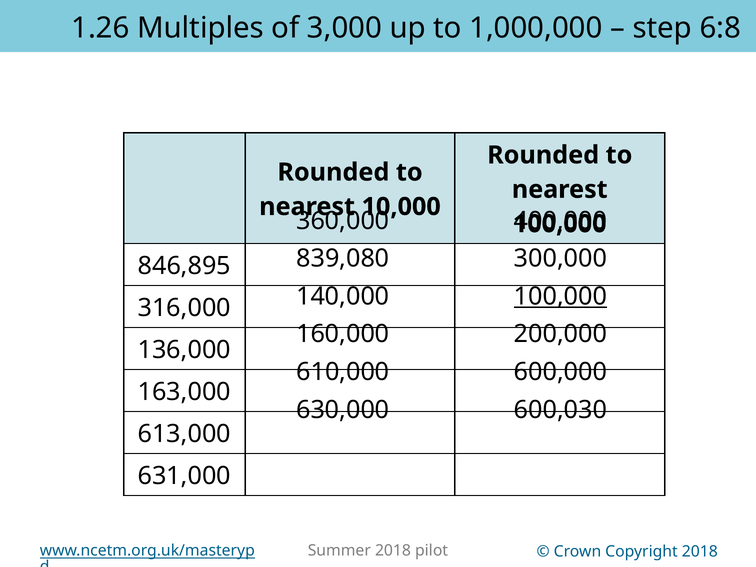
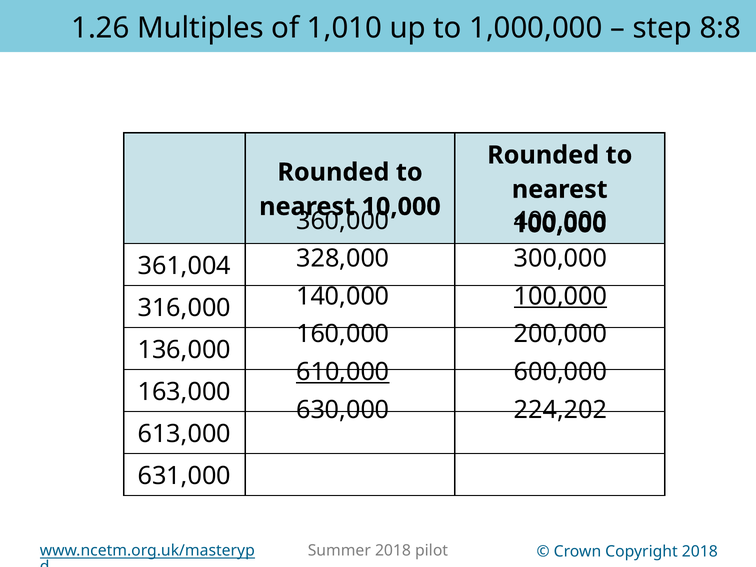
3,000: 3,000 -> 1,010 (344, 28)
6:8: 6:8 -> 8:8 (720, 28)
839,080: 839,080 -> 328,000 (343, 259)
846,895: 846,895 -> 361,004 (184, 266)
610,000 underline: none -> present (343, 372)
600,030: 600,030 -> 224,202 (561, 410)
